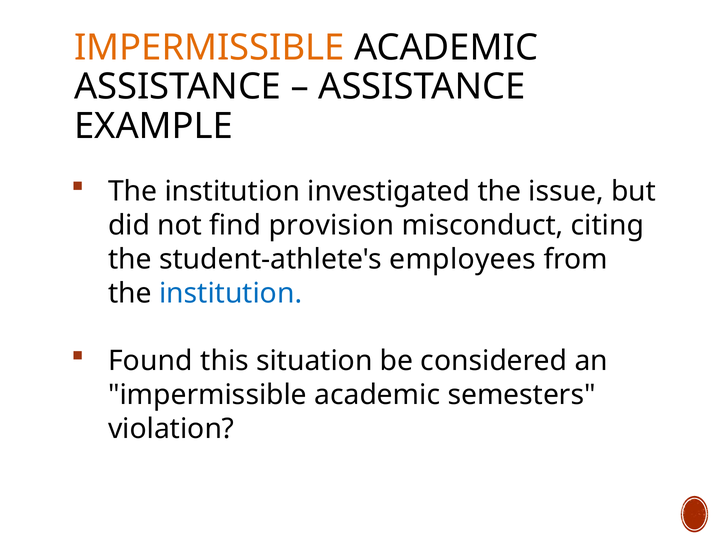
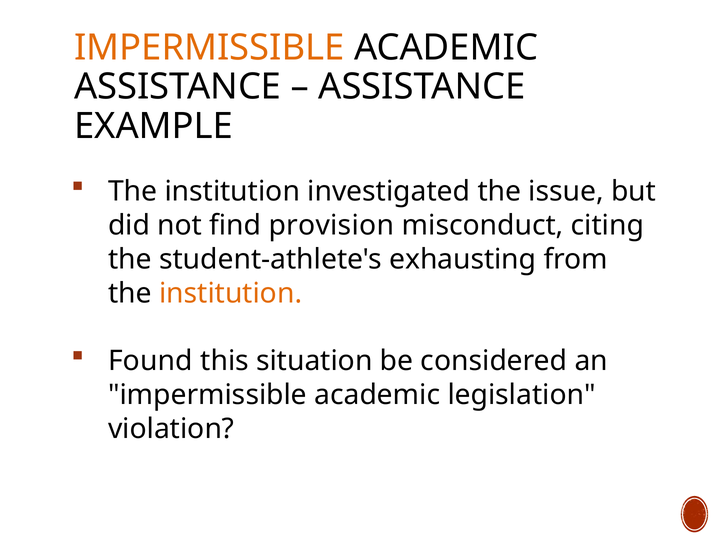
employees: employees -> exhausting (463, 259)
institution colour: blue -> orange (231, 293)
semesters: semesters -> legislation (522, 395)
